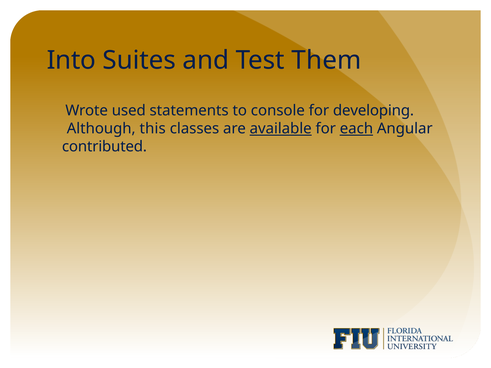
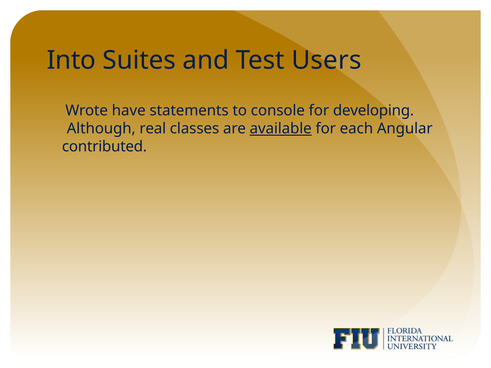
Them: Them -> Users (326, 60)
used: used -> have (129, 111)
this: this -> real (153, 129)
each underline: present -> none (356, 129)
